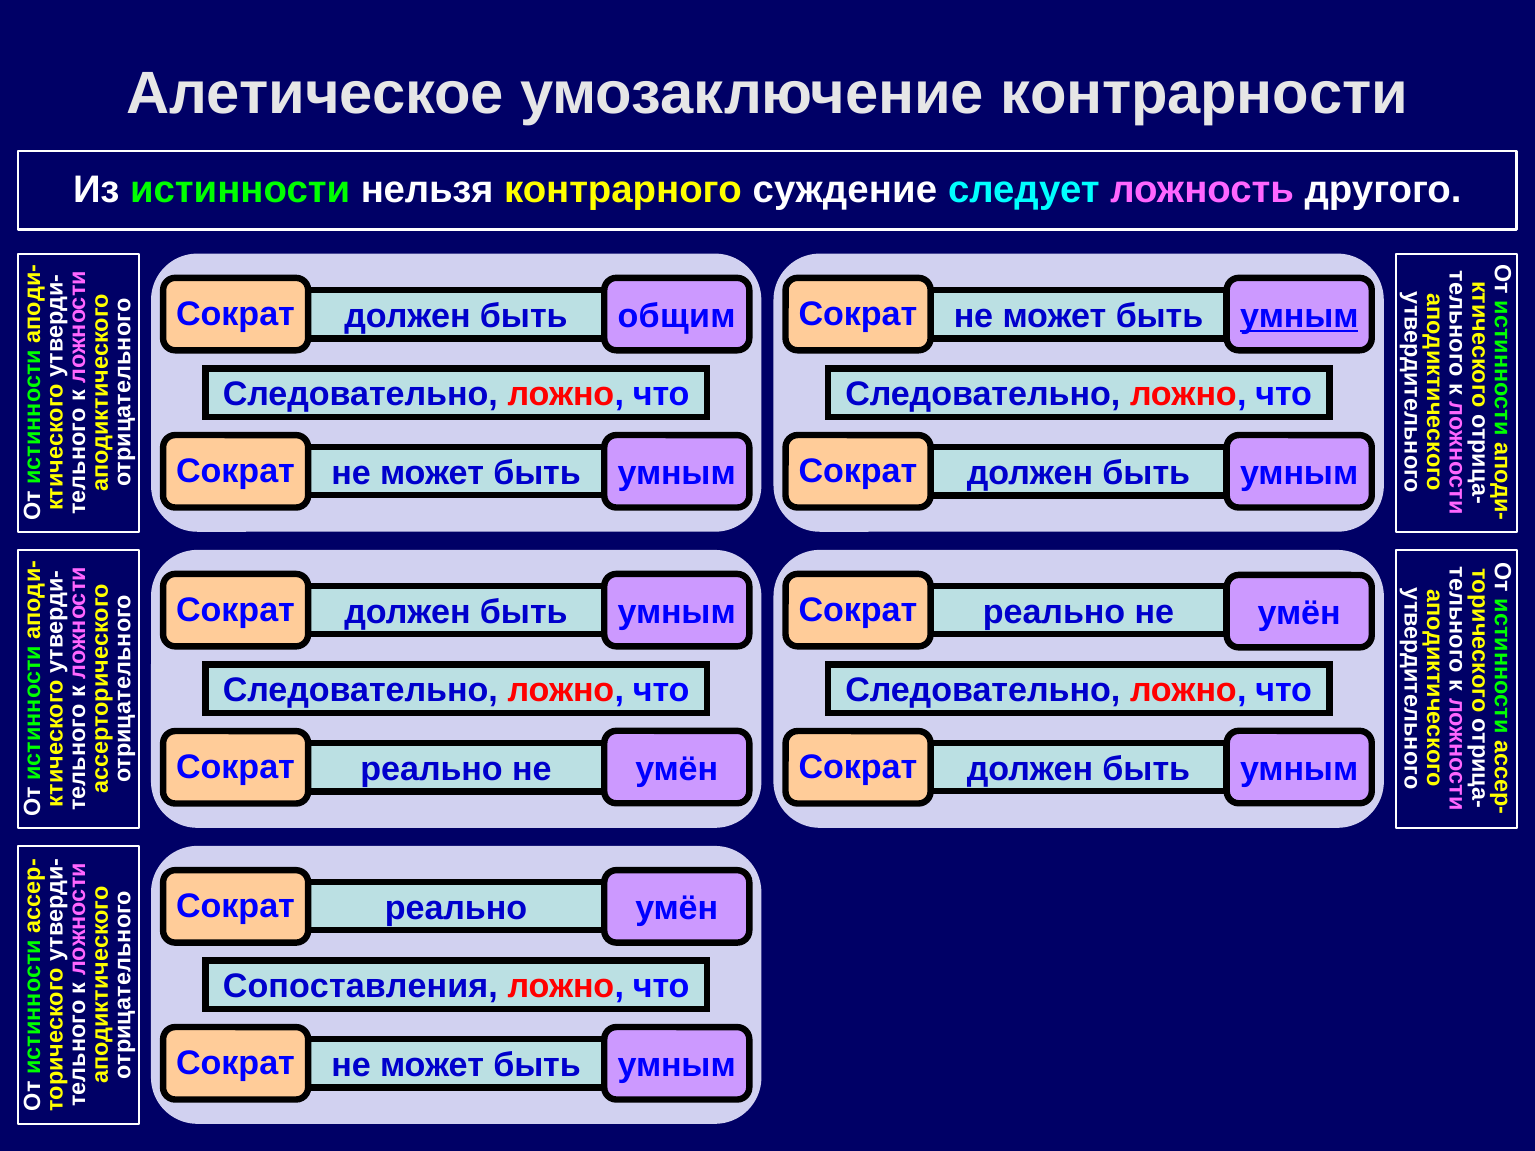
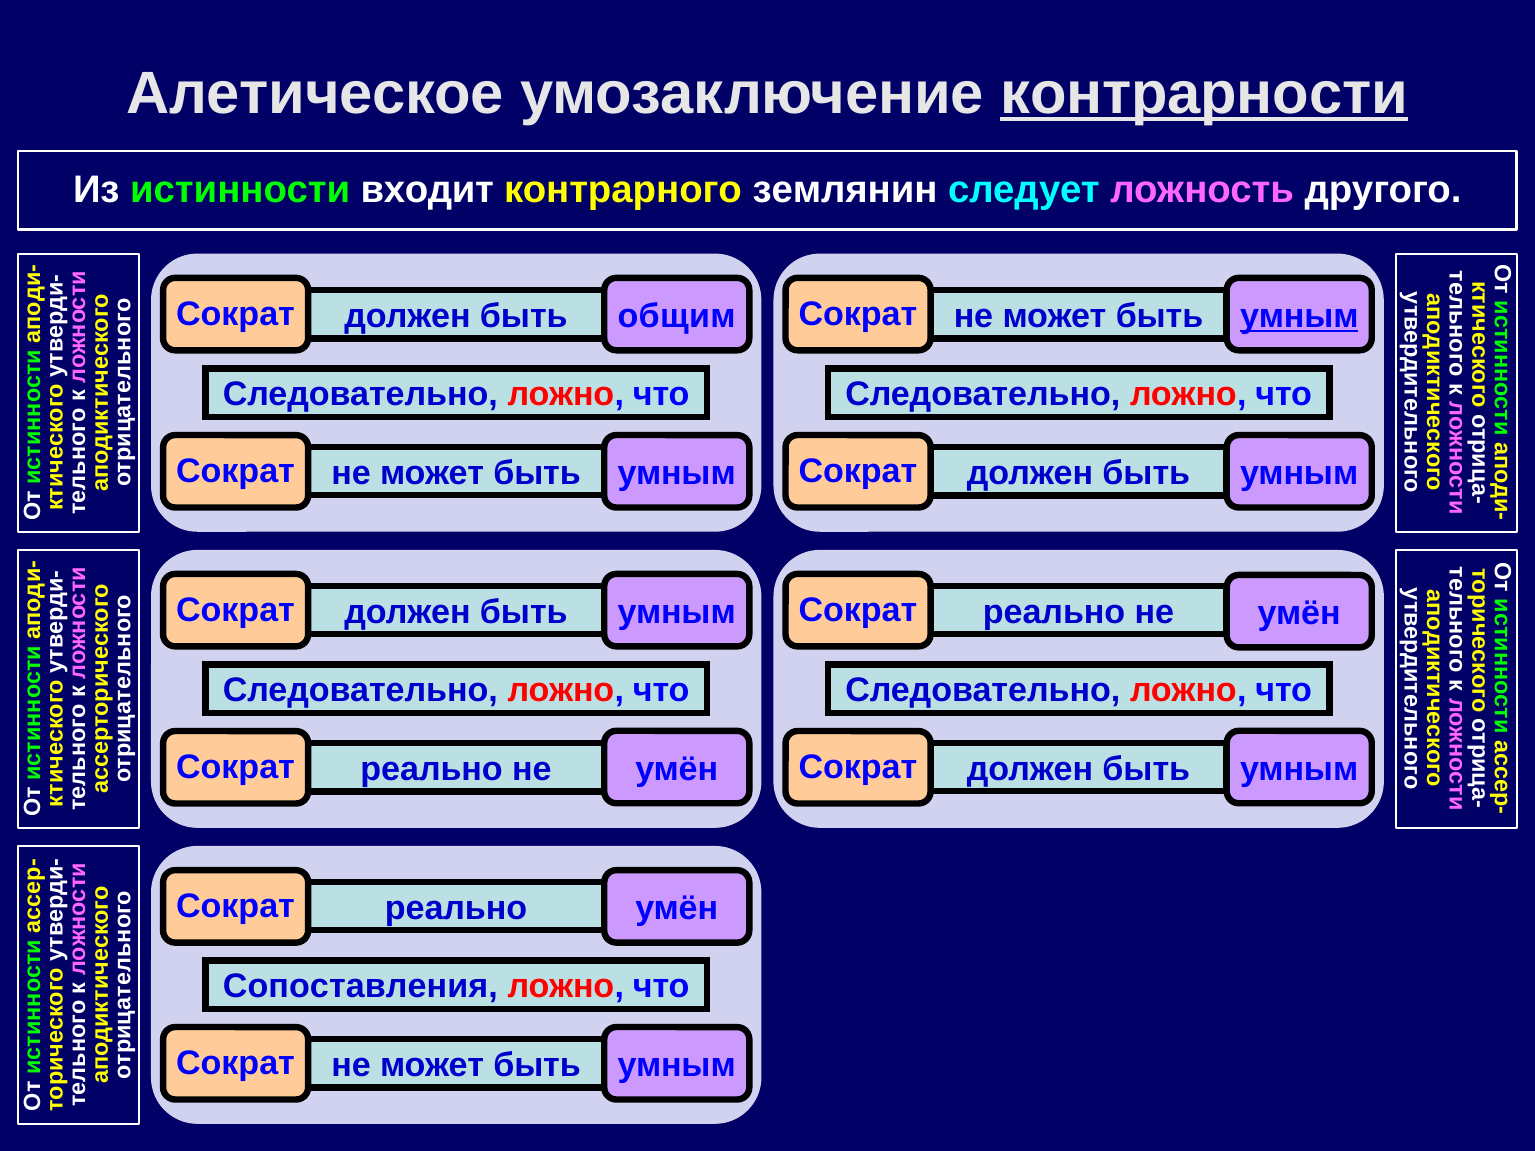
контрарности underline: none -> present (1204, 93)
нельзя: нельзя -> входит (427, 190)
суждение: суждение -> землянин (845, 190)
